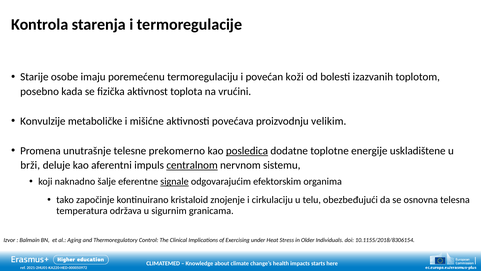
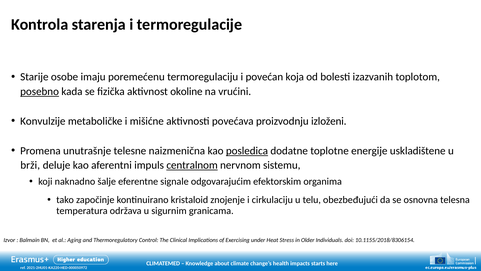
koži: koži -> koja (295, 77)
posebno underline: none -> present (40, 91)
toplota: toplota -> okoline (186, 91)
velikim: velikim -> izloženi (329, 121)
prekomerno: prekomerno -> naizmenična (177, 151)
signale underline: present -> none (174, 181)
